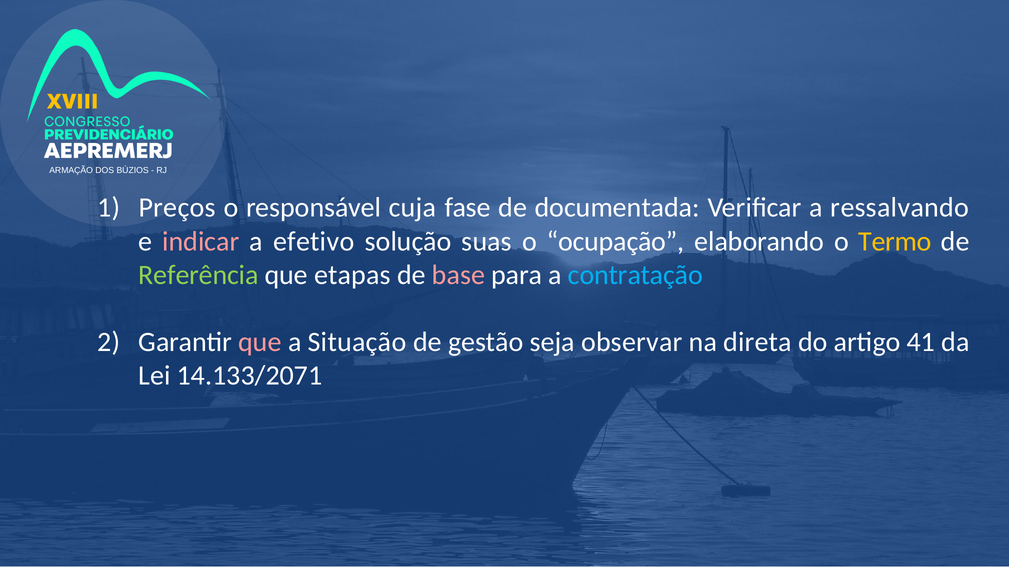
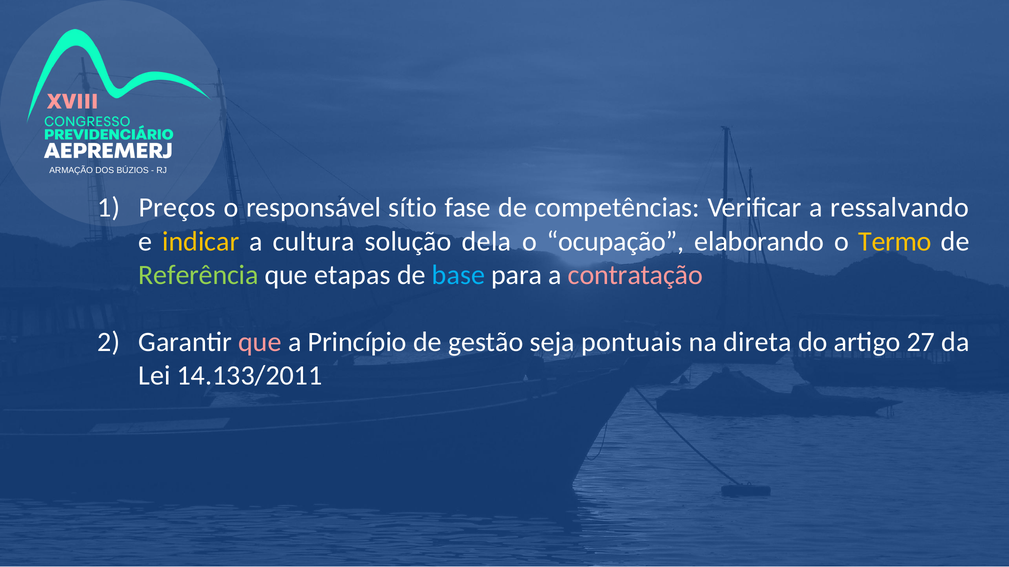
XVIII colour: yellow -> pink (73, 102)
cuja: cuja -> sítio (413, 208)
documentada: documentada -> competências (617, 208)
indicar colour: pink -> yellow (201, 242)
efetivo: efetivo -> cultura (314, 242)
suas: suas -> dela (487, 242)
base colour: pink -> light blue (458, 275)
contratação colour: light blue -> pink (635, 275)
Situação: Situação -> Princípio (357, 342)
observar: observar -> pontuais (632, 342)
41: 41 -> 27 (921, 342)
14.133/2071: 14.133/2071 -> 14.133/2011 (250, 376)
